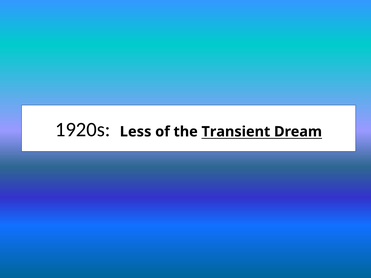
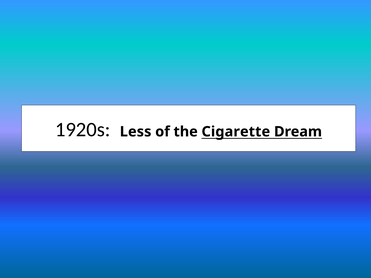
Transient: Transient -> Cigarette (236, 132)
